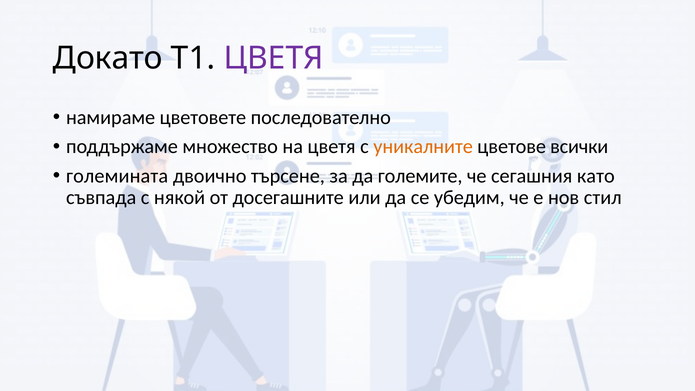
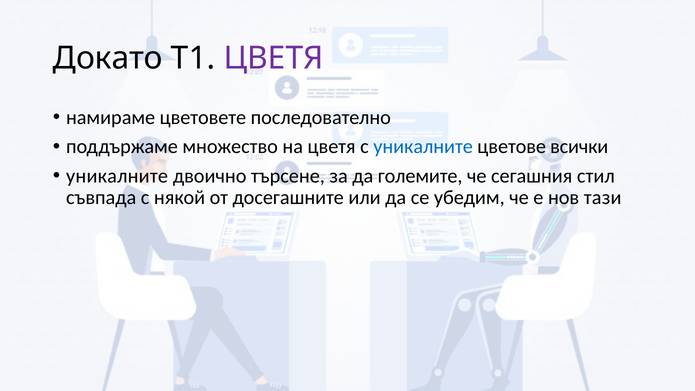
уникалните colour: orange -> blue (423, 147)
големината: големината -> уникалните (117, 176)
като: като -> стил (596, 176)
стил: стил -> тази (603, 198)
